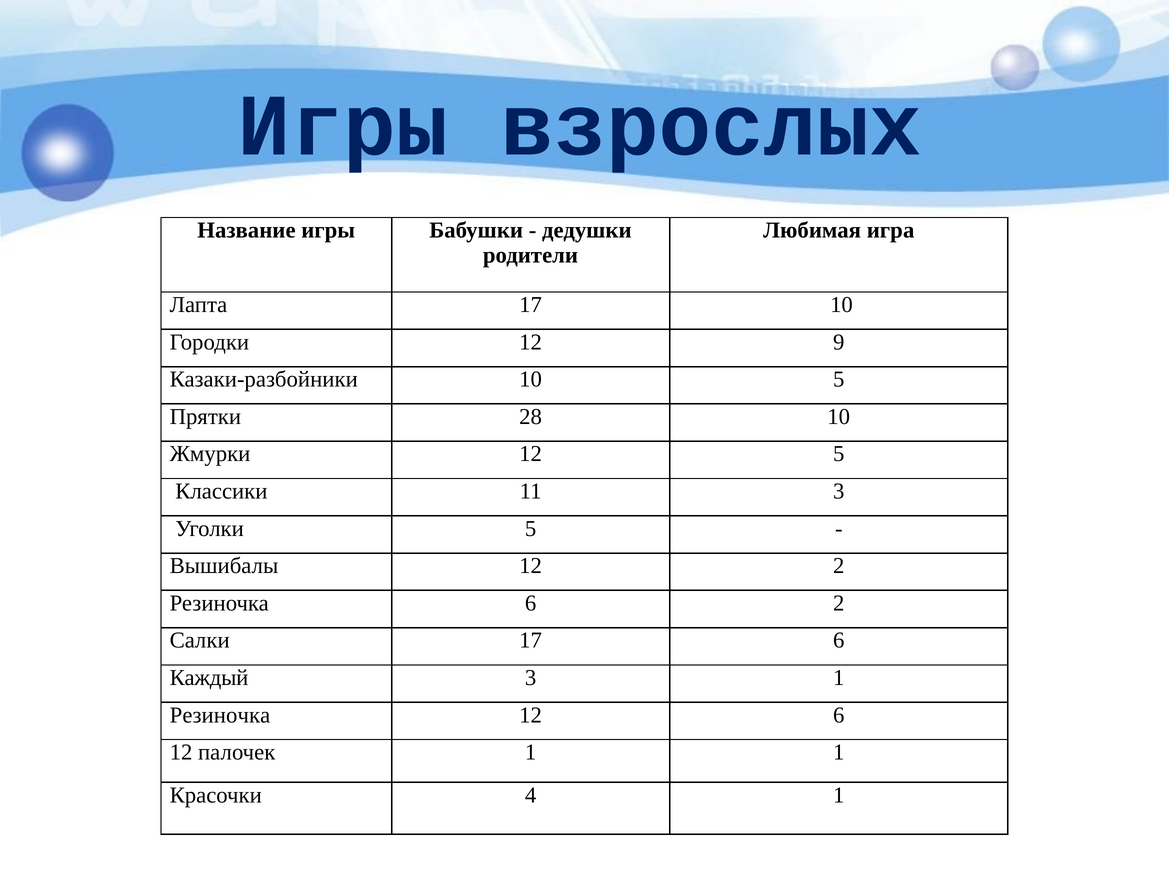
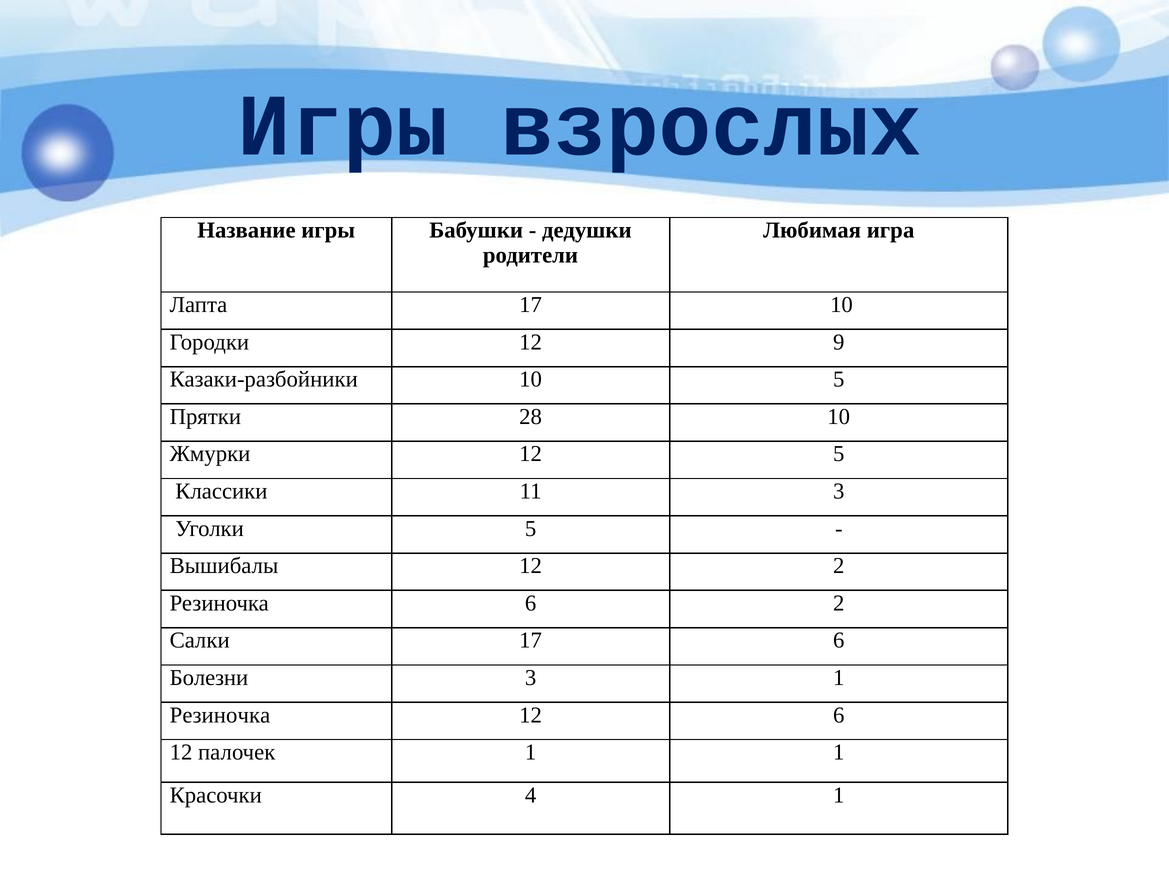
Каждый: Каждый -> Болезни (209, 678)
